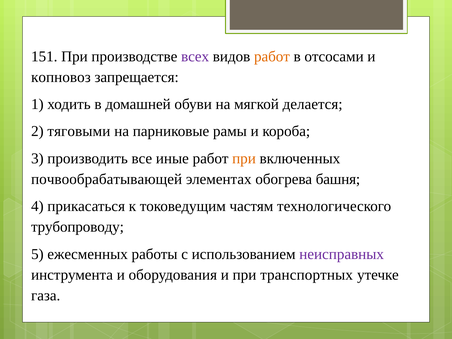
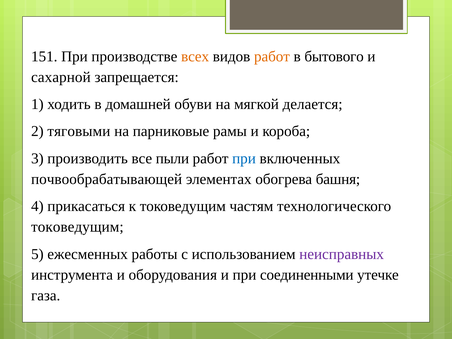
всех colour: purple -> orange (195, 56)
отсосами: отсосами -> бытового (334, 56)
копновоз: копновоз -> сахарной (61, 77)
иные: иные -> пыли (172, 158)
при colour: orange -> blue (244, 158)
трубопроводу: трубопроводу -> токоведущим (77, 227)
транспортных: транспортных -> соединенными (307, 275)
